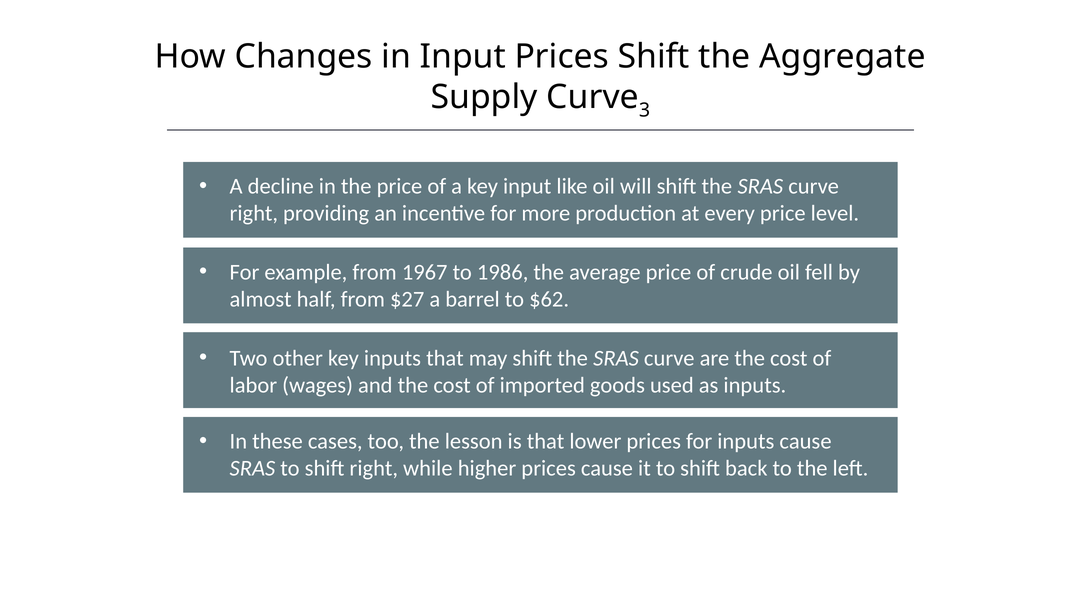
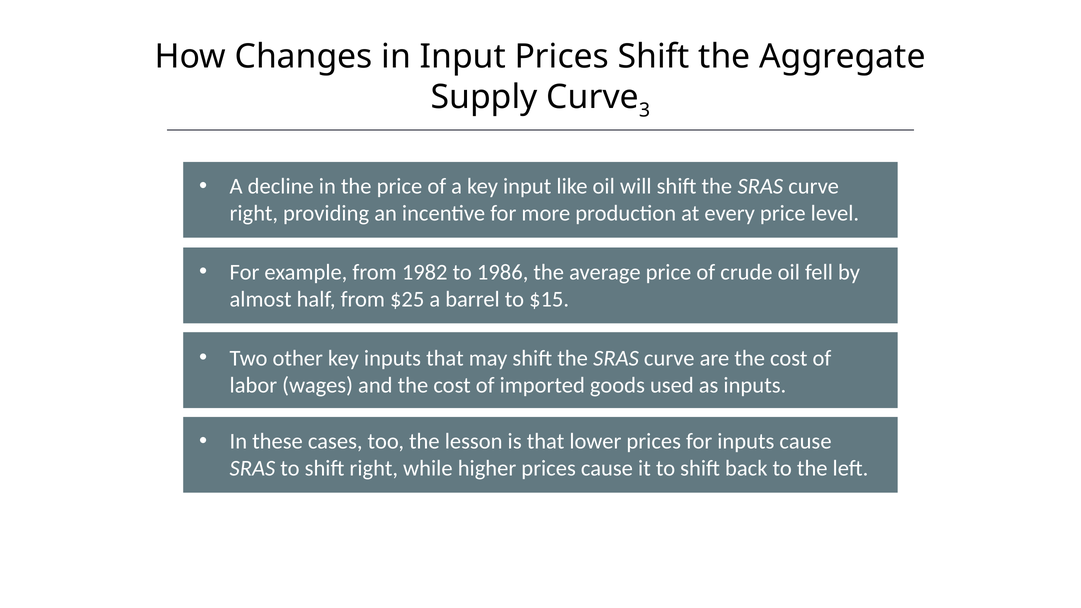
1967: 1967 -> 1982 (425, 272)
$27: $27 -> $25 (407, 299)
$62: $62 -> $15 (549, 299)
